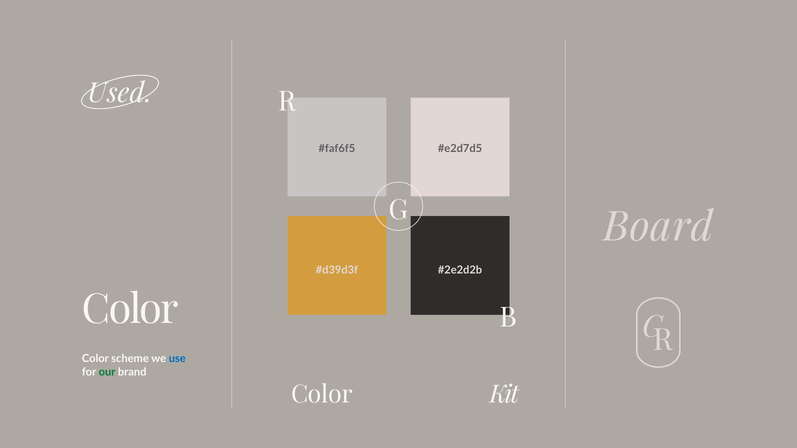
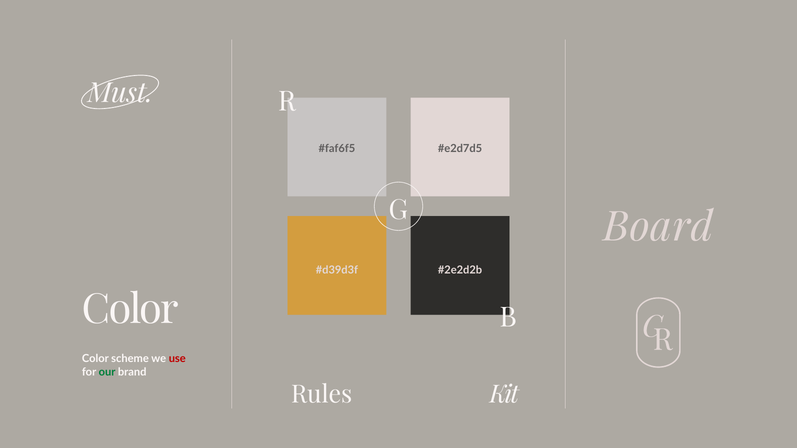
Used: Used -> Must (120, 93)
use colour: blue -> red (177, 359)
Color: Color -> Rules (322, 395)
